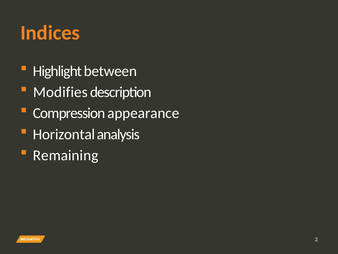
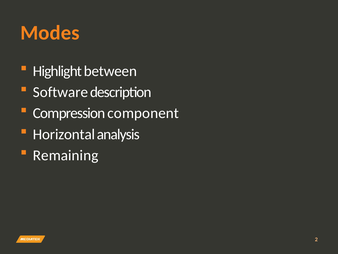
Indices: Indices -> Modes (50, 33)
Modifies: Modifies -> Software (60, 92)
appearance: appearance -> component (143, 113)
